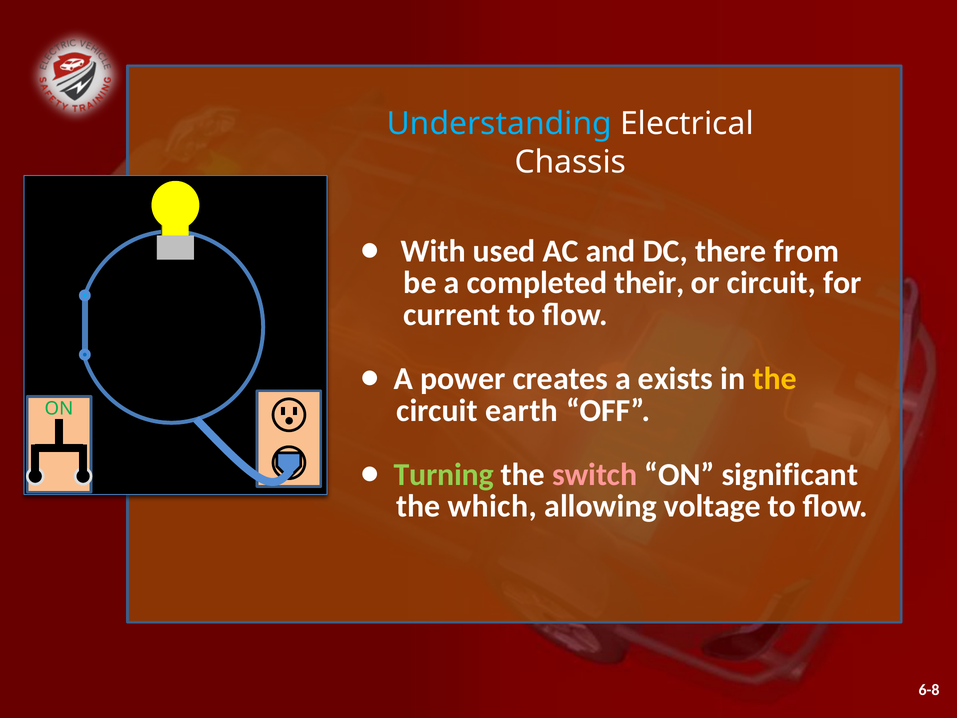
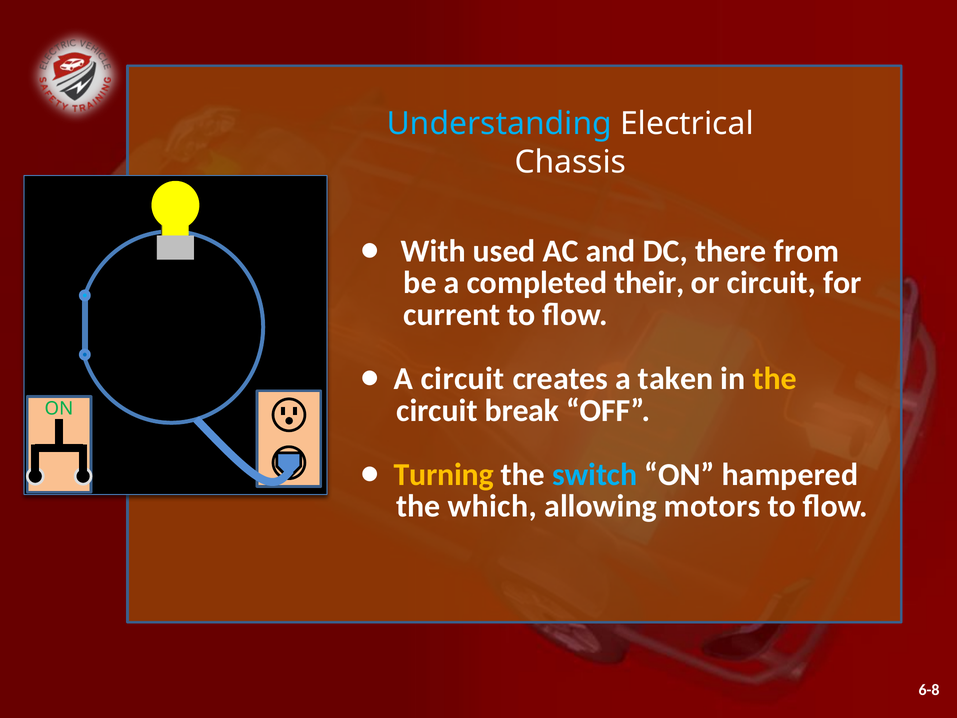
A power: power -> circuit (463, 379)
exists: exists -> taken (676, 379)
earth: earth -> break (522, 411)
Turning colour: light green -> yellow (444, 474)
switch colour: pink -> light blue (595, 474)
significant: significant -> hampered (790, 474)
voltage: voltage -> motors (712, 506)
